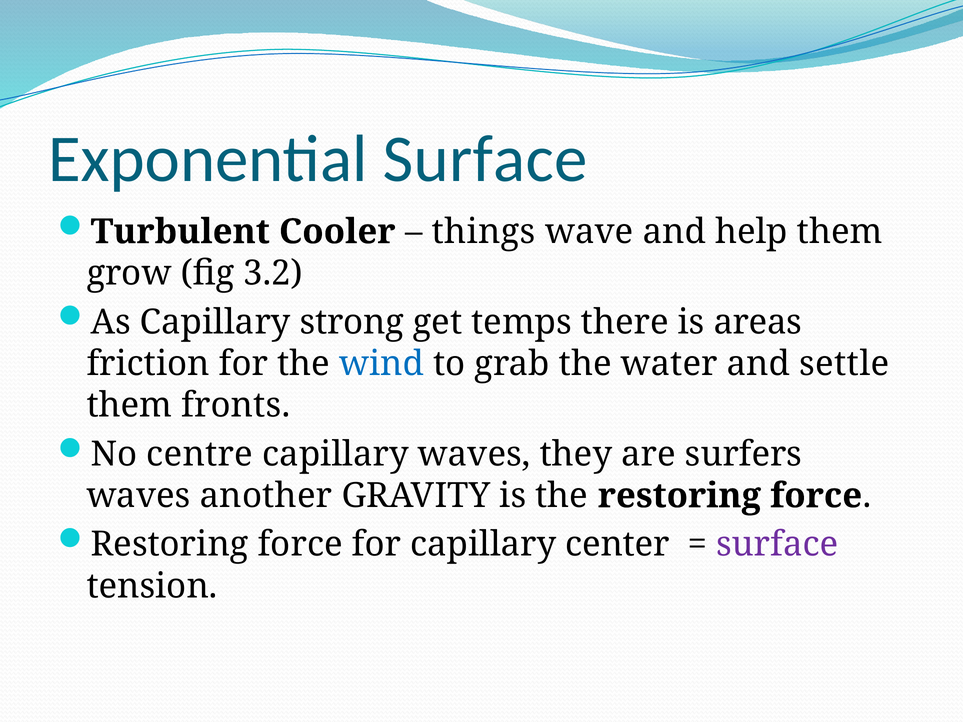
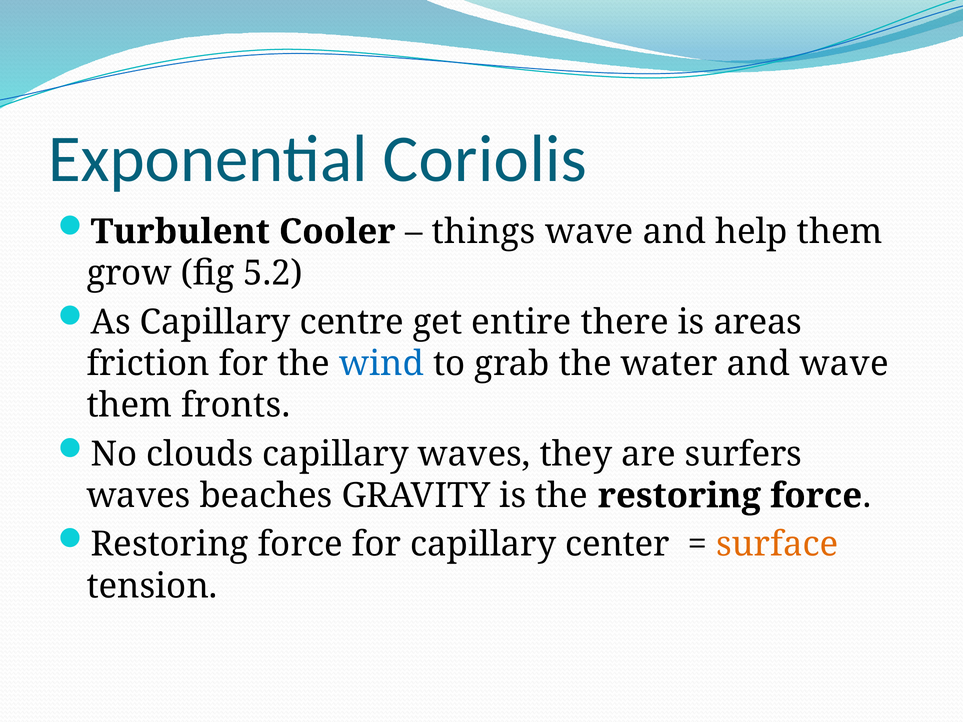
Exponential Surface: Surface -> Coriolis (485, 159)
3.2: 3.2 -> 5.2 (273, 274)
strong: strong -> centre (352, 322)
temps: temps -> entire (521, 322)
and settle: settle -> wave (844, 364)
centre: centre -> clouds (200, 454)
another: another -> beaches (266, 496)
surface colour: purple -> orange (777, 545)
